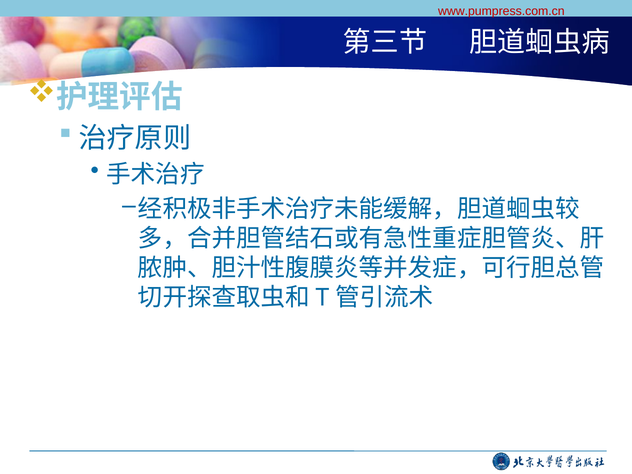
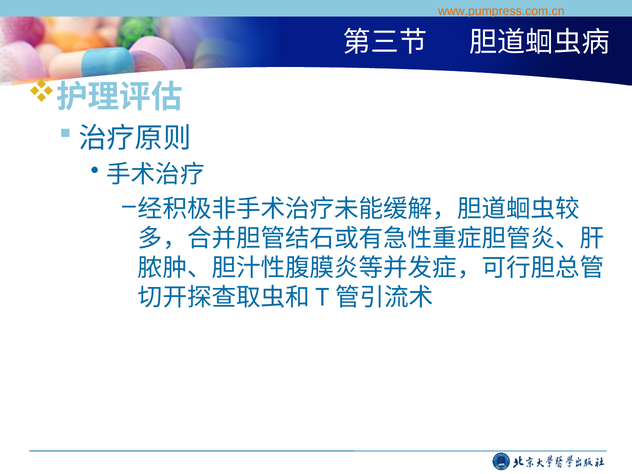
www.pumpress.com.cn colour: red -> orange (501, 11)
